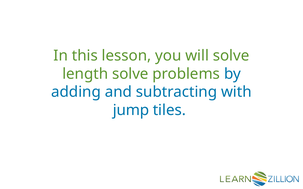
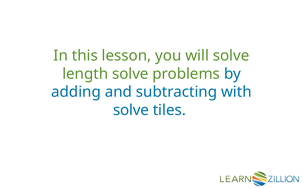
jump: jump -> solve (131, 110)
